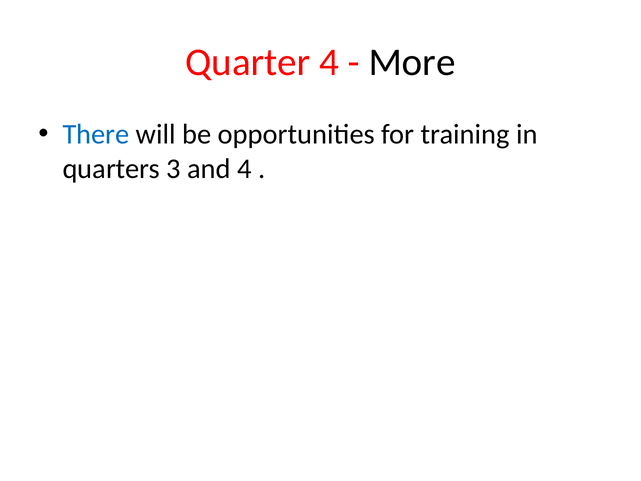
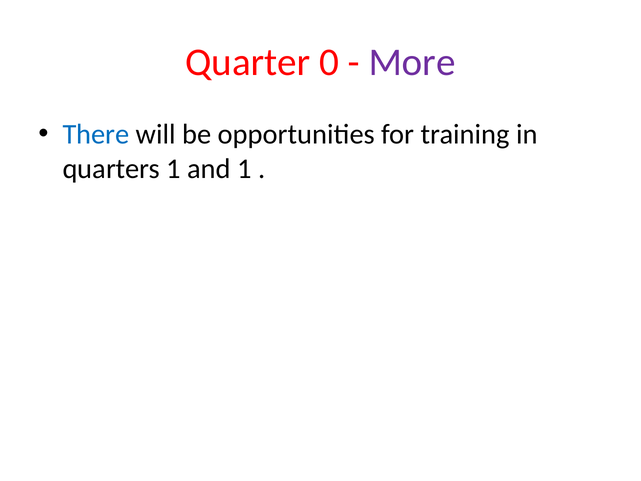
Quarter 4: 4 -> 0 (329, 62)
More colour: black -> purple (412, 62)
quarters 3: 3 -> 1 (174, 169)
and 4: 4 -> 1 (245, 169)
